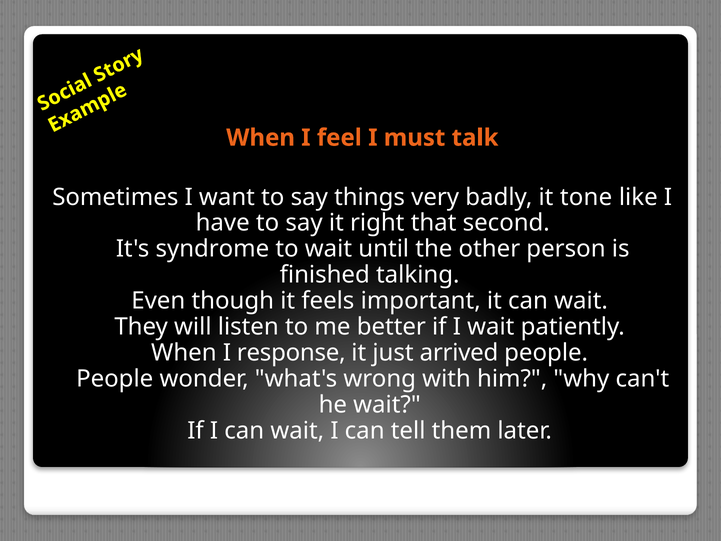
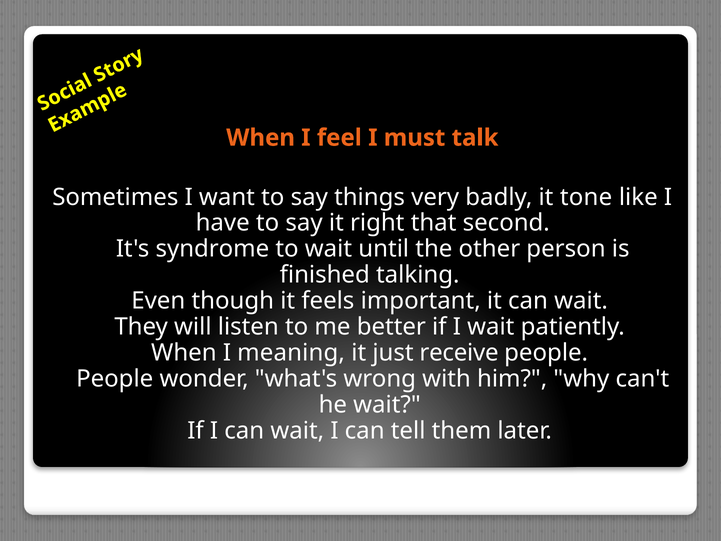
response: response -> meaning (291, 353)
arrived: arrived -> receive (459, 353)
